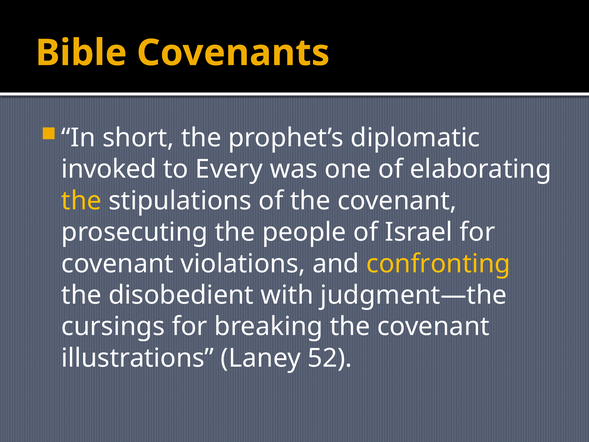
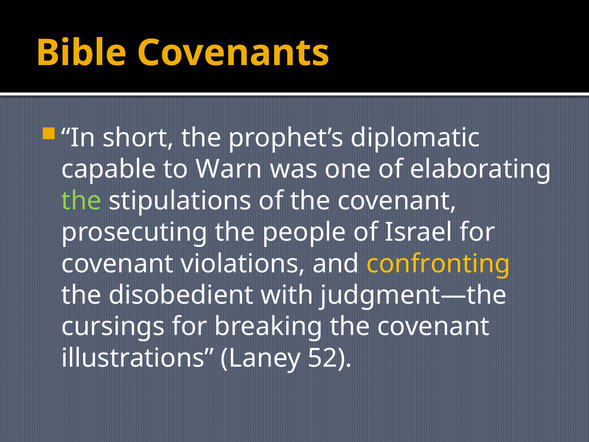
invoked: invoked -> capable (109, 169)
Every: Every -> Warn (229, 169)
the colour: yellow -> light green (81, 201)
